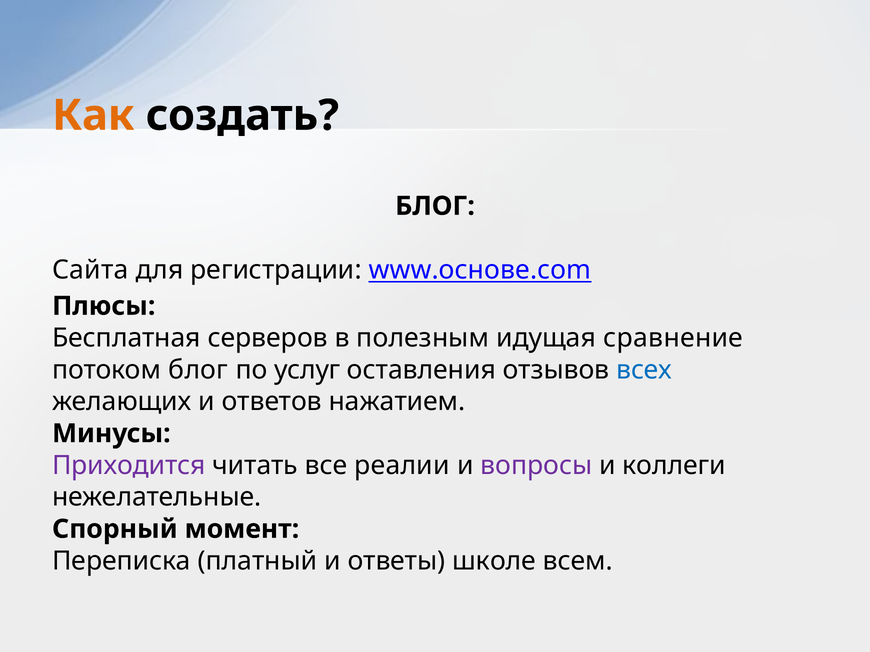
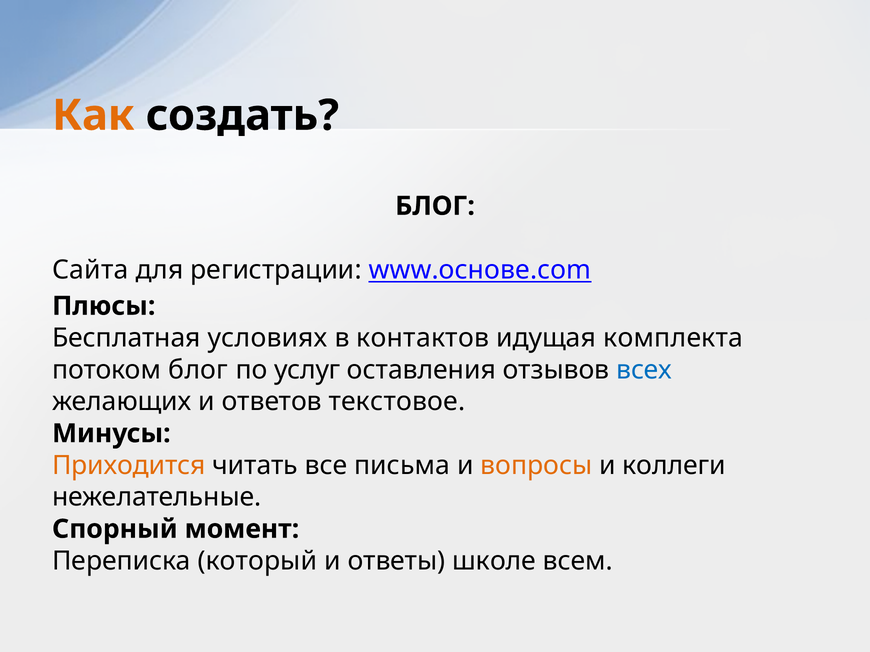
серверов: серверов -> условиях (268, 338)
полезным: полезным -> контактов (423, 338)
сравнение: сравнение -> комплекта (673, 338)
нажатием: нажатием -> текстовое (397, 402)
Приходится colour: purple -> orange (129, 466)
реалии: реалии -> письма (402, 466)
вопросы colour: purple -> orange (536, 466)
платный: платный -> который (257, 561)
